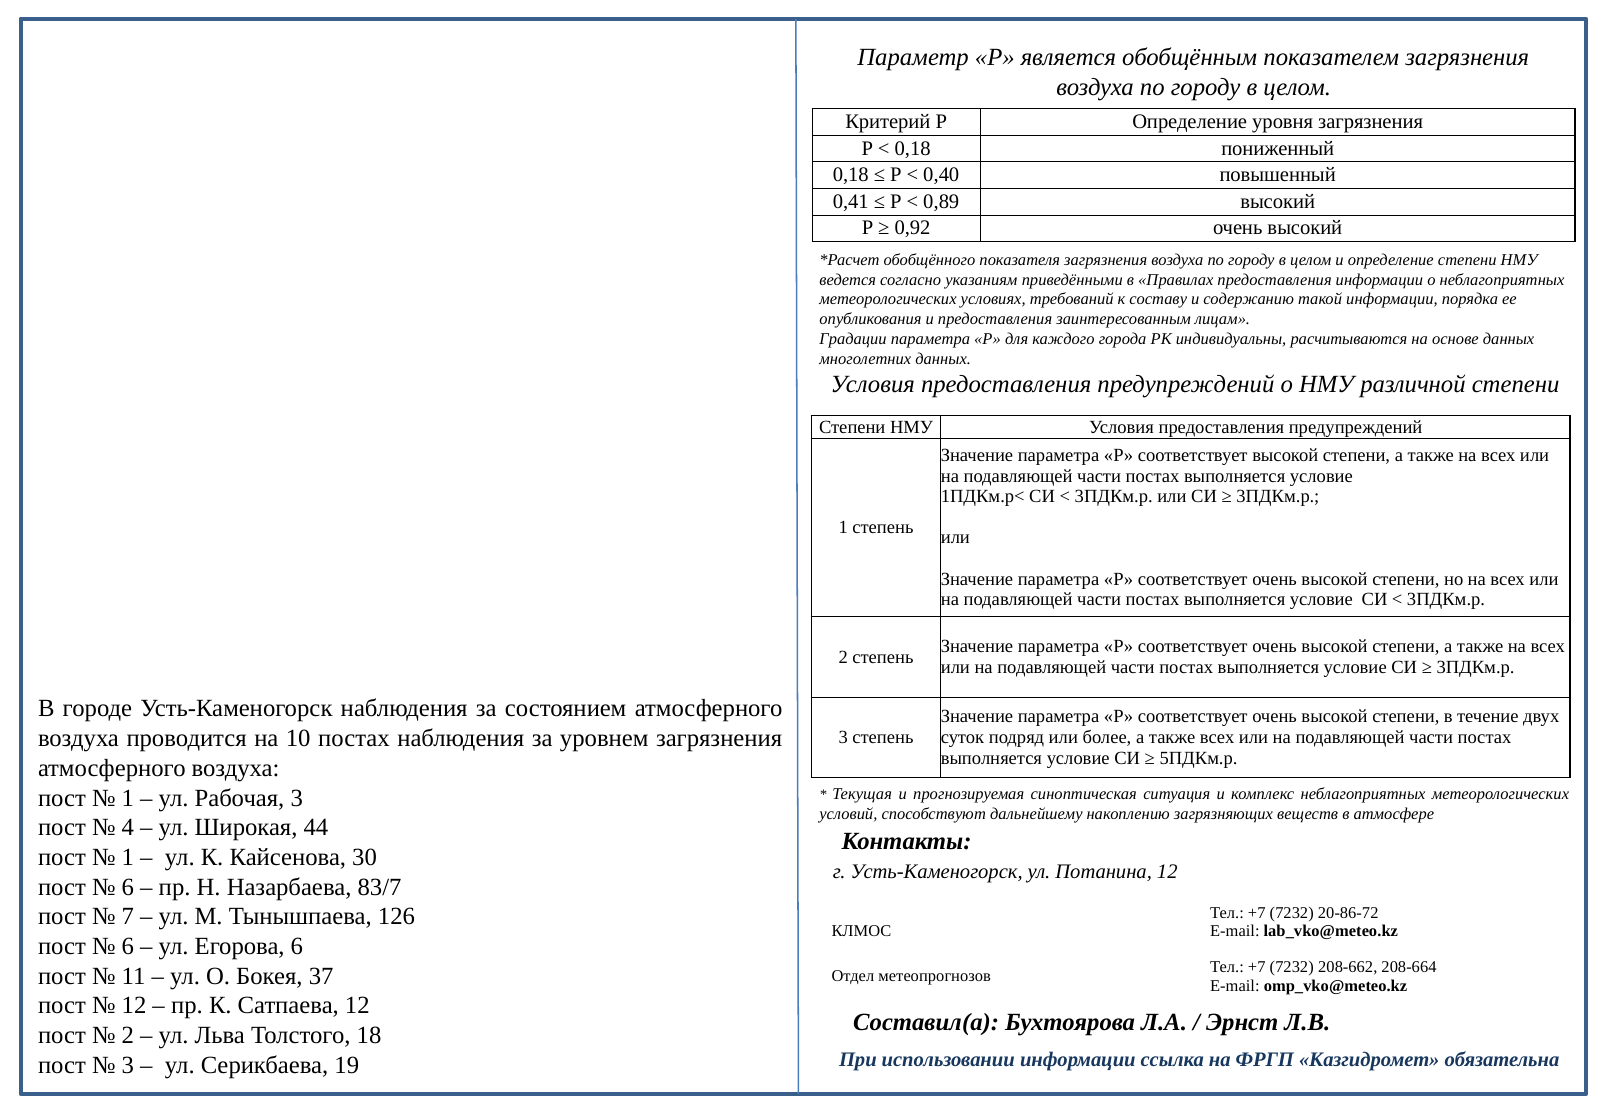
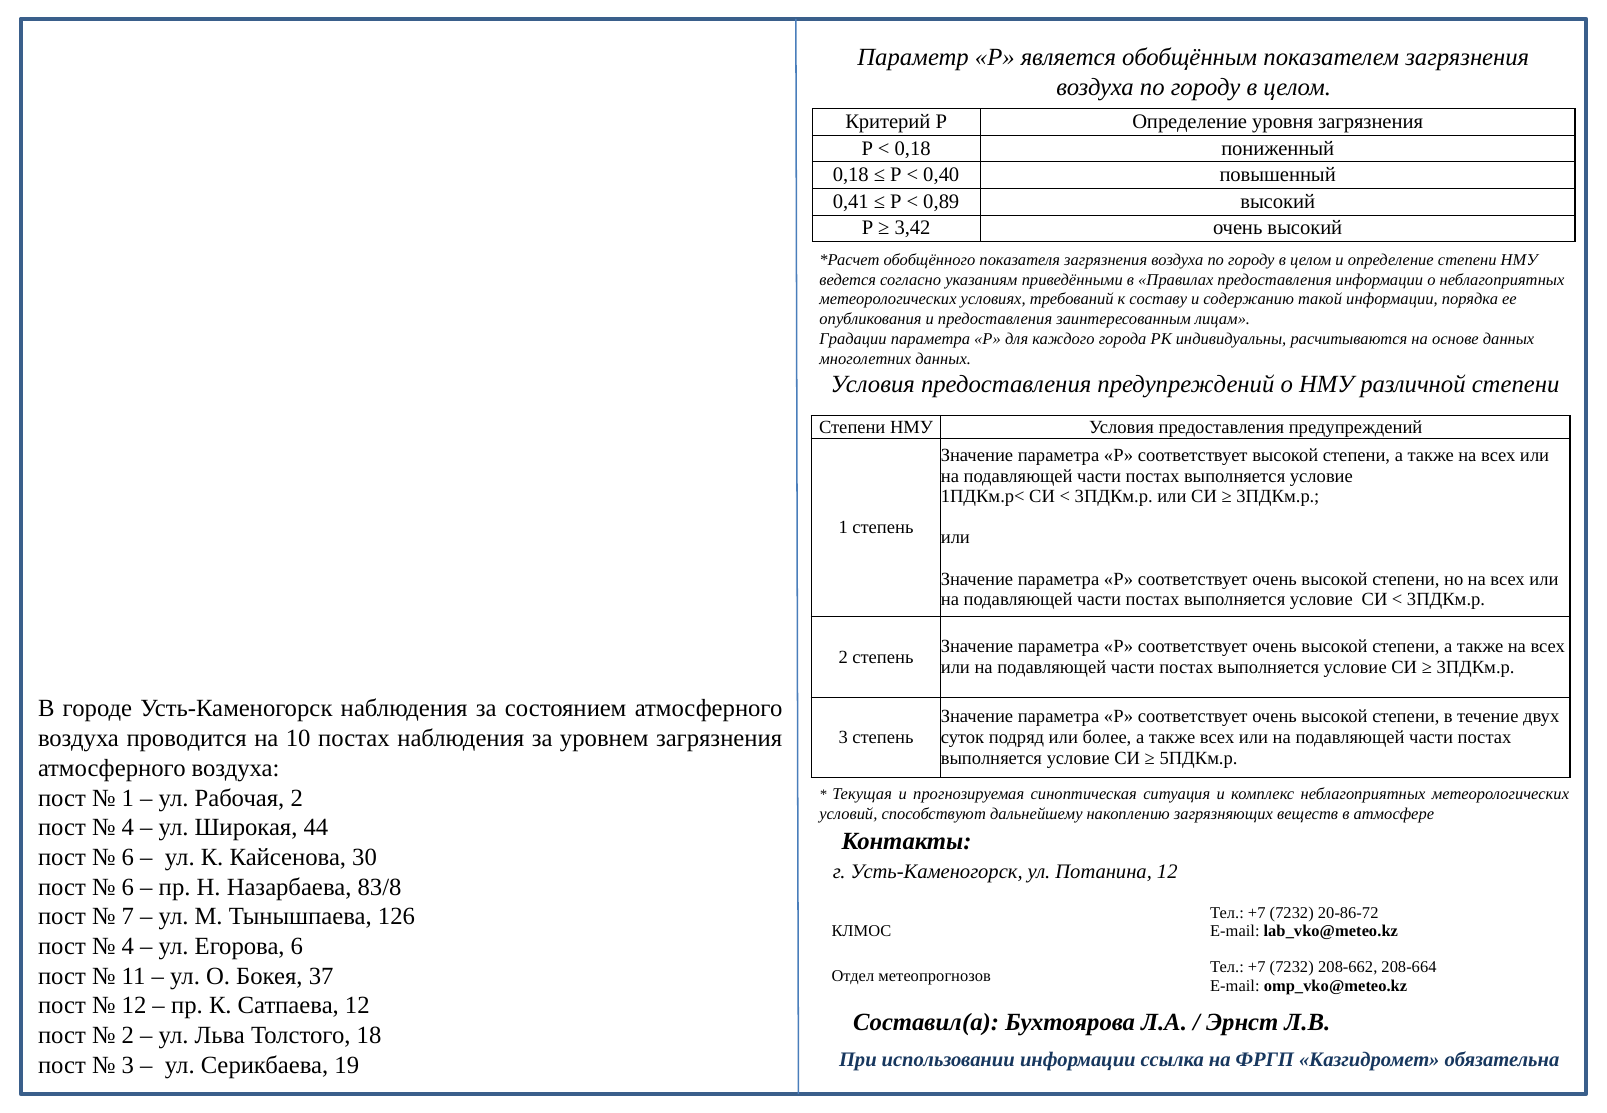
0,92: 0,92 -> 3,42 (913, 228)
Рабочая 3: 3 -> 2 (297, 798)
1: 1 -> 6 (128, 857)
83/7: 83/7 -> 83/8 (380, 887)
6: 6 -> 4 (128, 946)
